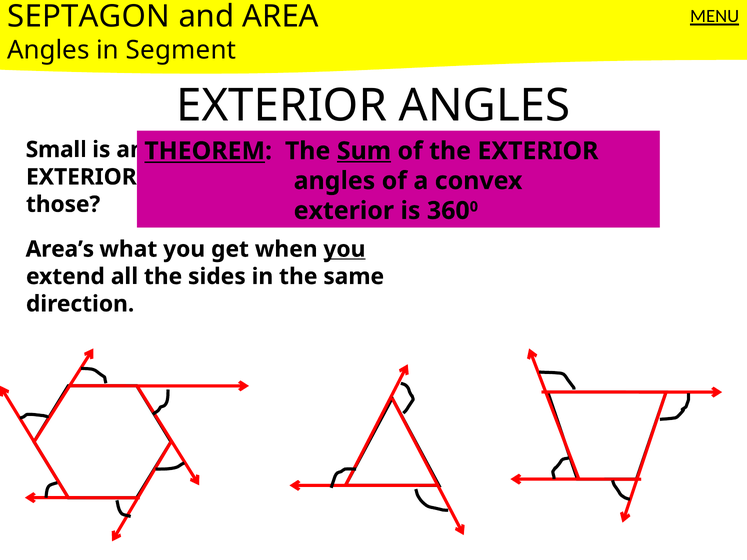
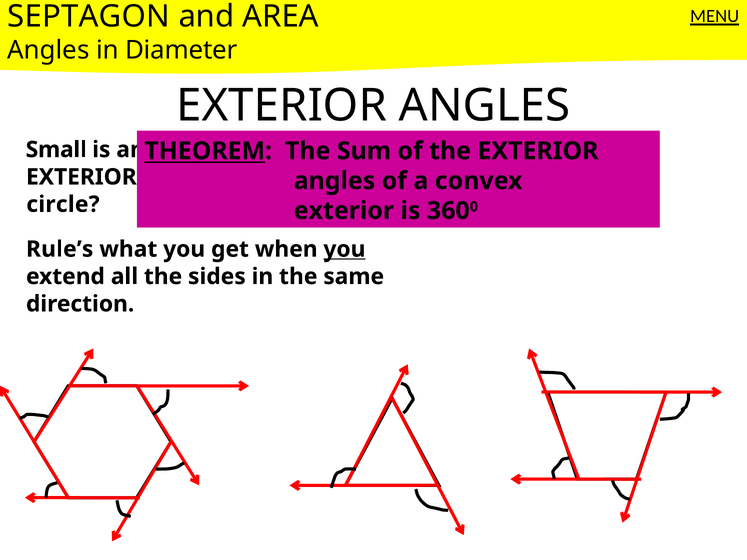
Segment: Segment -> Diameter (181, 50)
Sum underline: present -> none (364, 151)
those: those -> circle (63, 204)
Area’s: Area’s -> Rule’s (60, 249)
